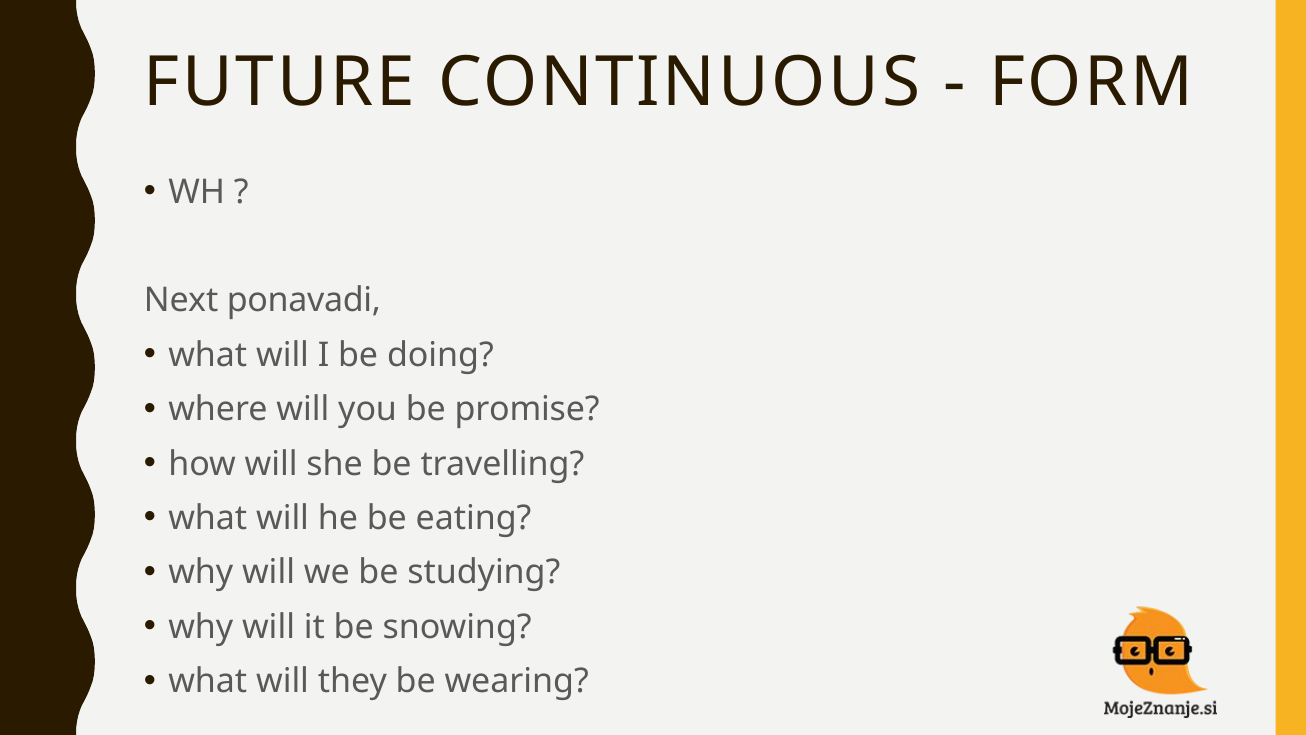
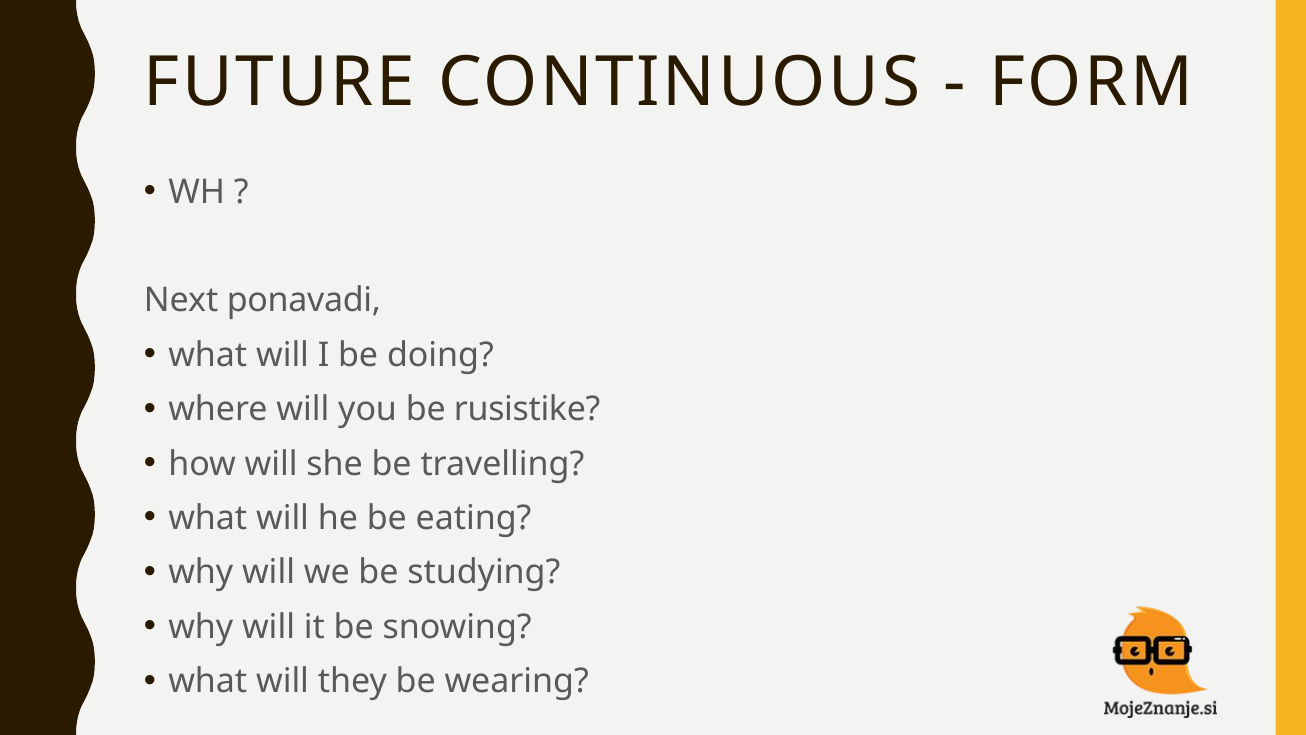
promise: promise -> rusistike (527, 409)
